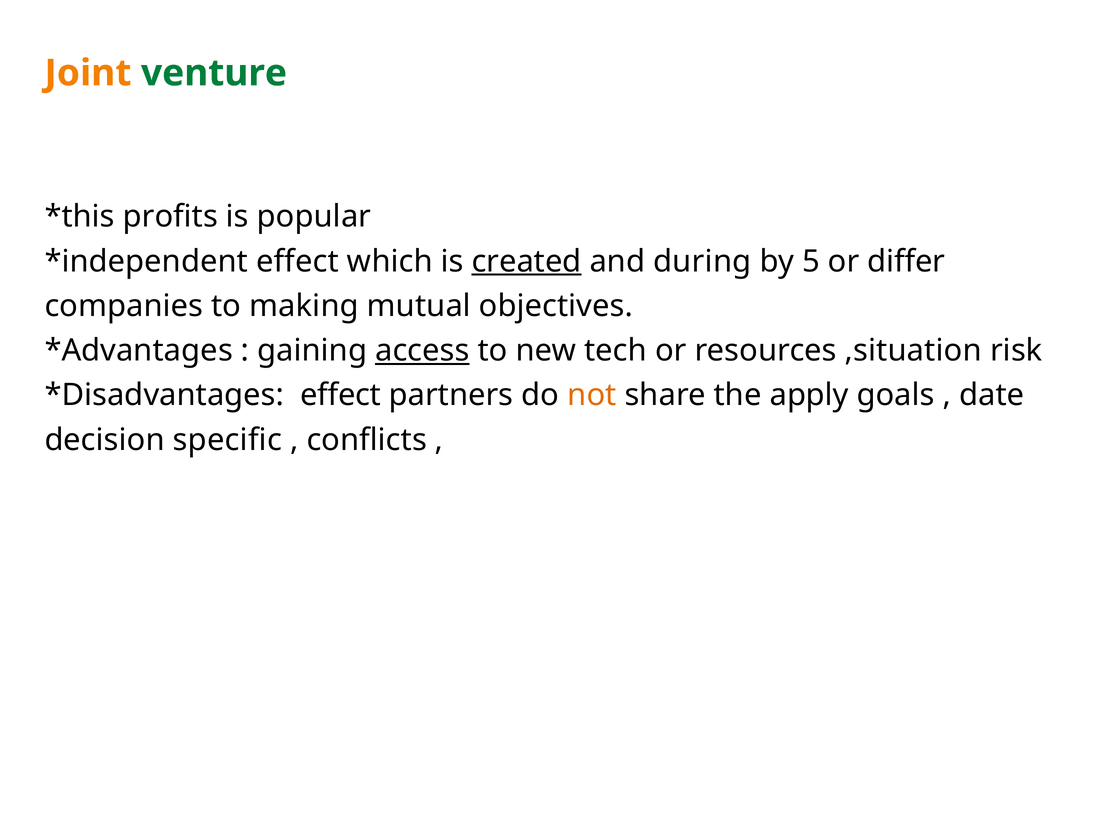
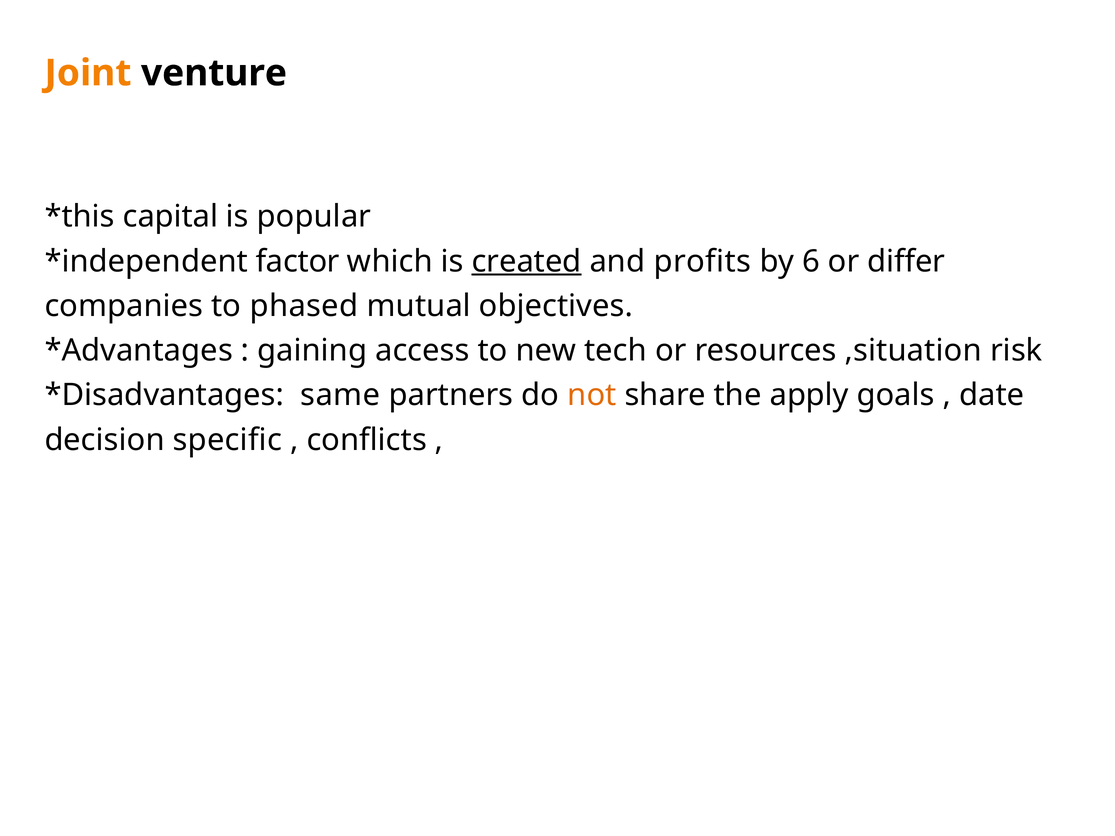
venture colour: green -> black (214, 73)
profits: profits -> capital (170, 217)
effect: effect -> factor (298, 261)
during: during -> profits (702, 261)
5: 5 -> 6 (811, 261)
making: making -> phased (304, 306)
access underline: present -> none (422, 351)
effect: effect -> same (340, 395)
